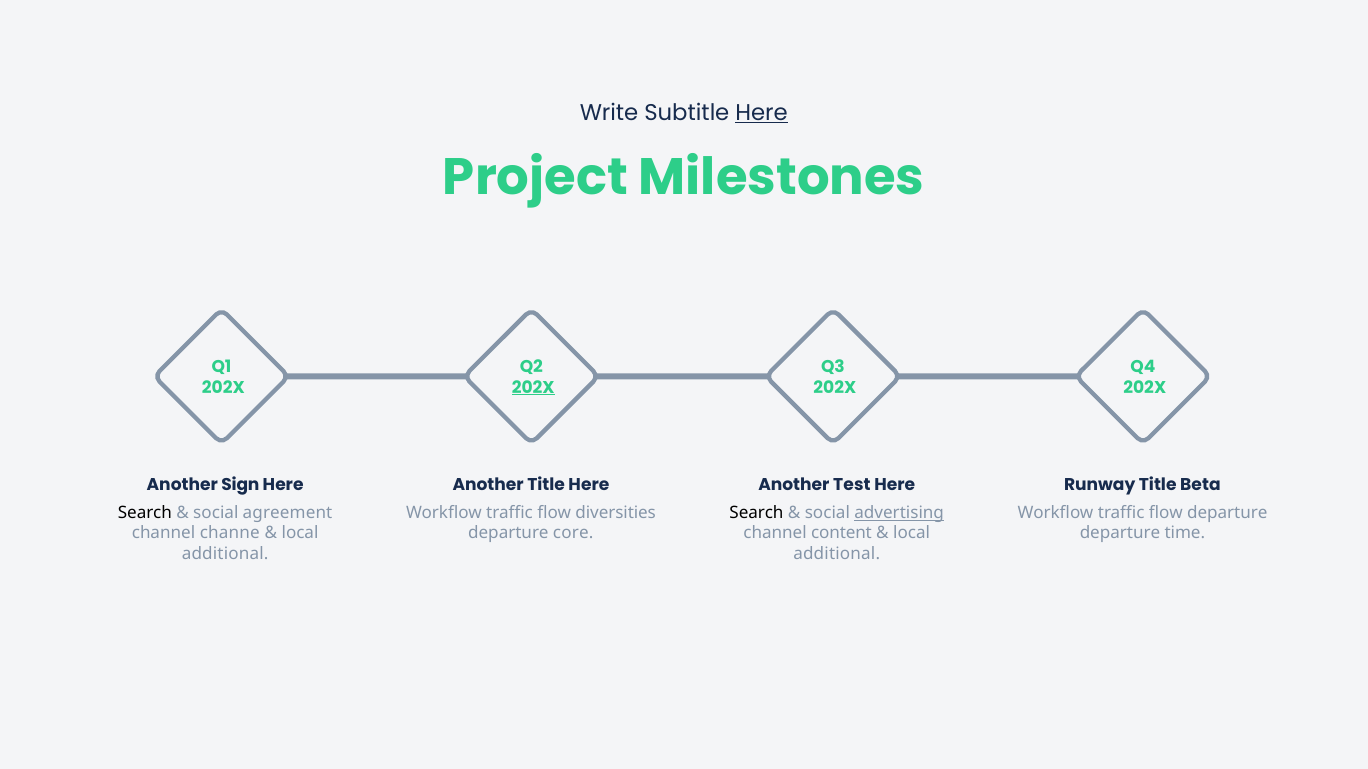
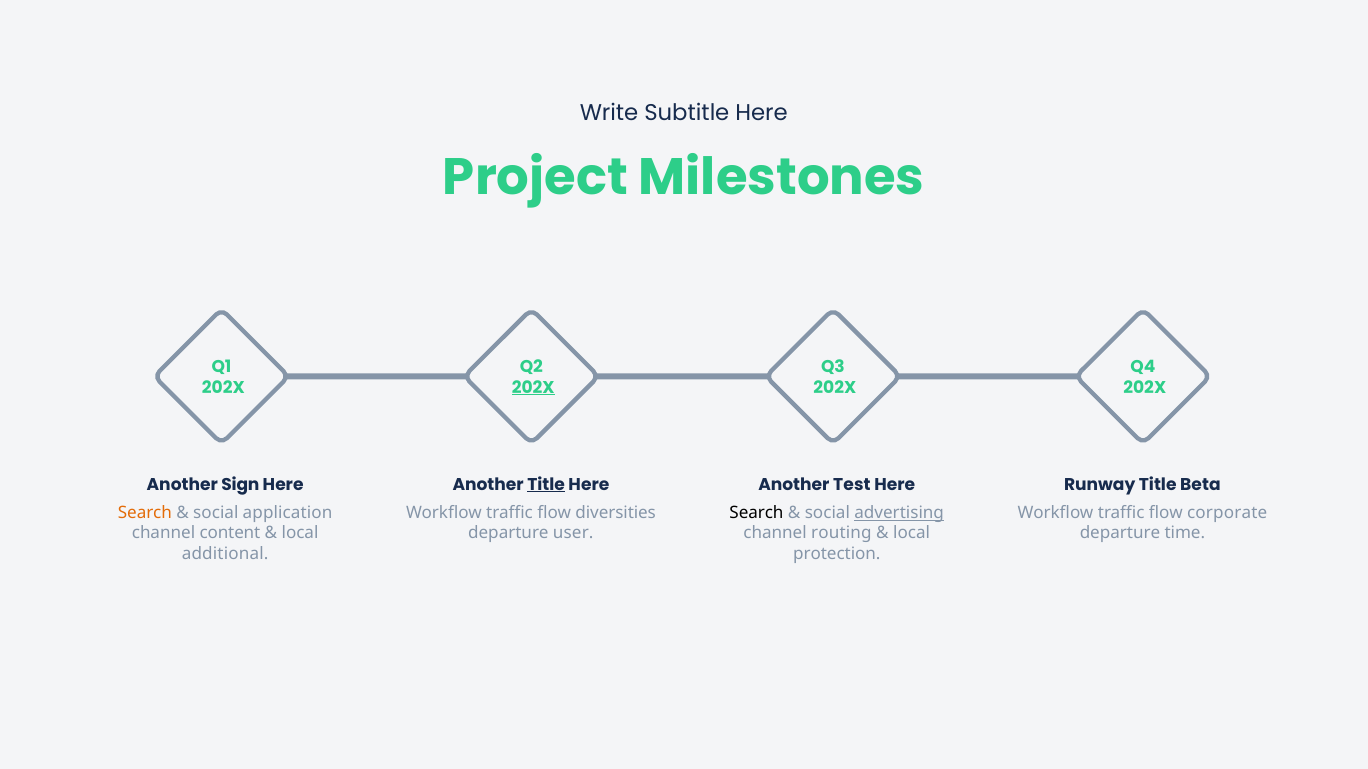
Here underline: present -> none (762, 113)
Title underline: none -> present (546, 485)
Search colour: black -> orange (145, 513)
agreement: agreement -> application (288, 513)
flow departure: departure -> corporate (1227, 513)
channe: channe -> content (230, 534)
core: core -> user (573, 534)
content: content -> routing (841, 534)
additional: additional -> protection (837, 554)
